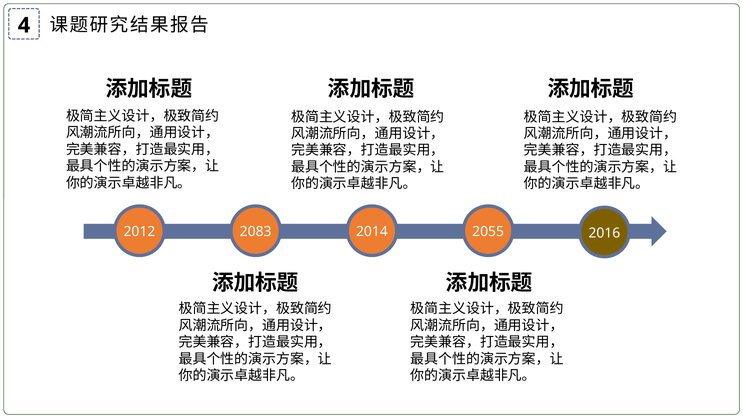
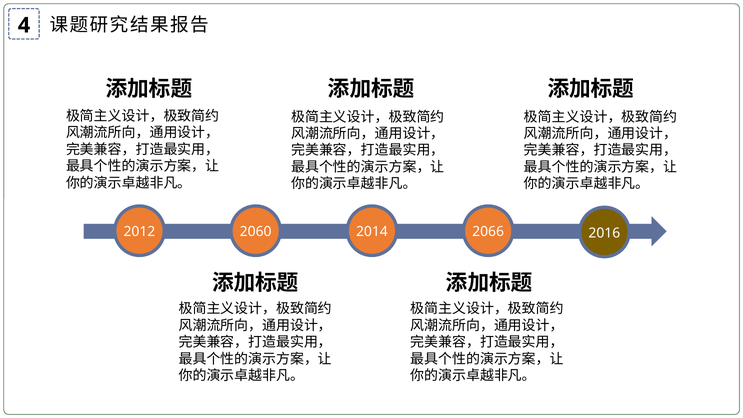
2083: 2083 -> 2060 (256, 232)
2055: 2055 -> 2066 (488, 232)
